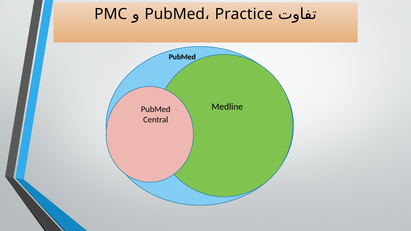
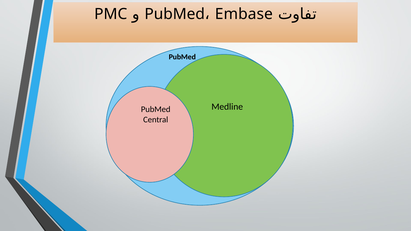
Practice: Practice -> Embase (244, 14)
